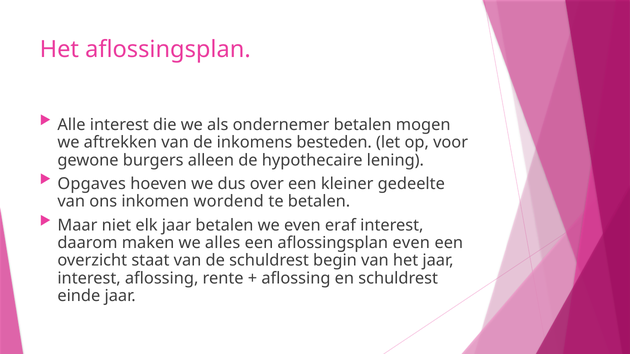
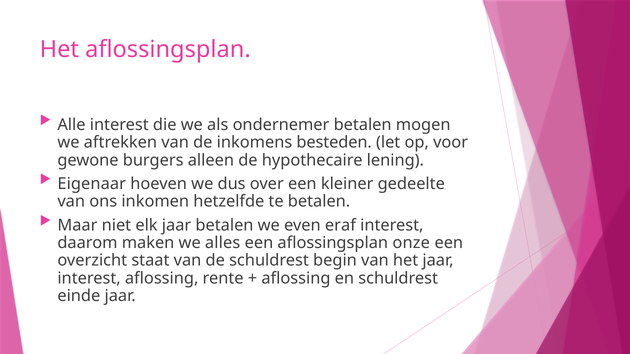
Opgaves: Opgaves -> Eigenaar (92, 184)
wordend: wordend -> hetzelfde (229, 202)
aflossingsplan even: even -> onze (411, 243)
